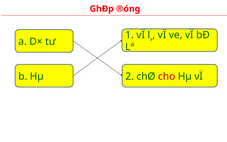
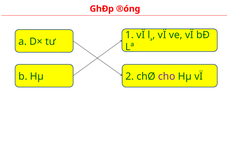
cho colour: red -> purple (167, 76)
